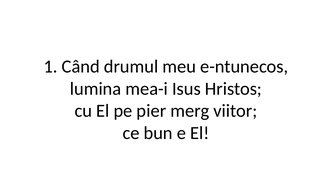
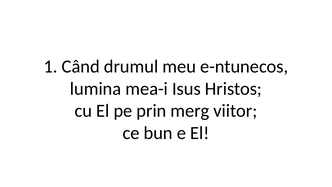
pier: pier -> prin (151, 111)
